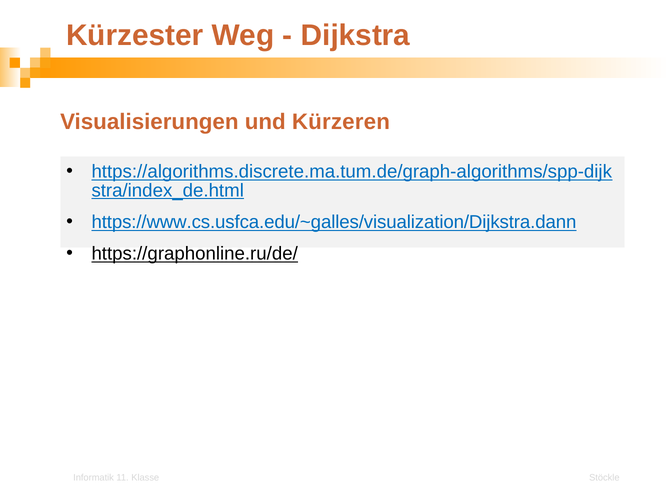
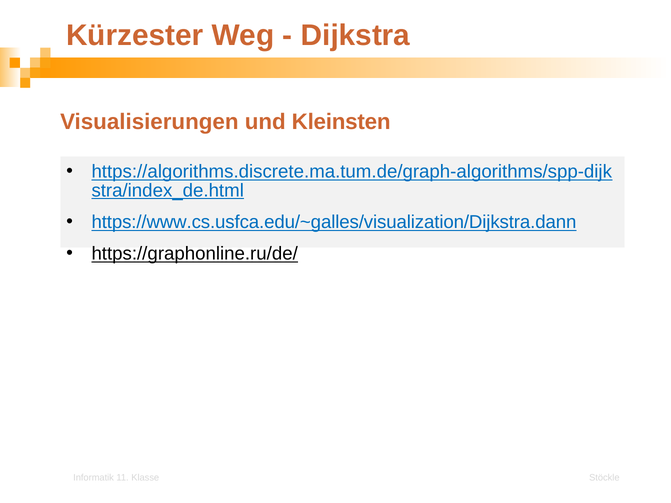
Kürzeren: Kürzeren -> Kleinsten (341, 122)
